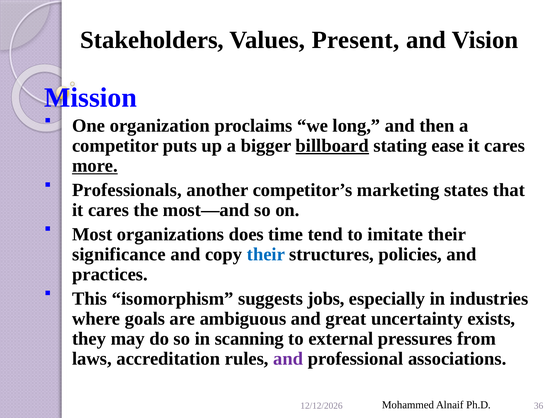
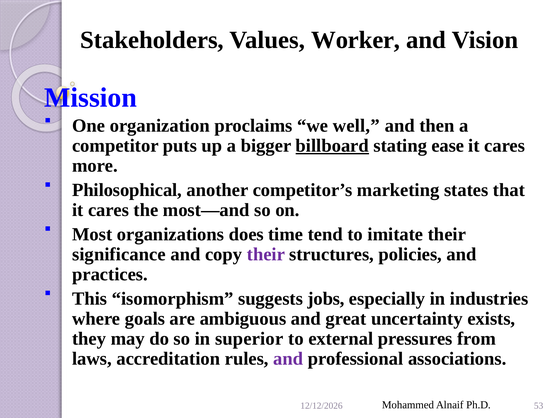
Present: Present -> Worker (356, 40)
long: long -> well (356, 126)
more underline: present -> none (95, 166)
Professionals: Professionals -> Philosophical (127, 190)
their colour: blue -> purple (266, 254)
scanning: scanning -> superior (249, 339)
36: 36 -> 53 (539, 405)
